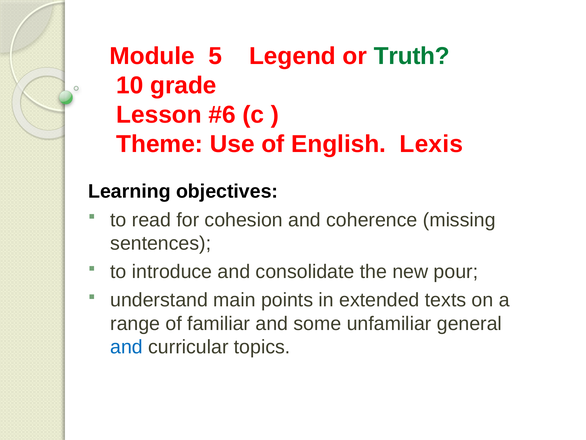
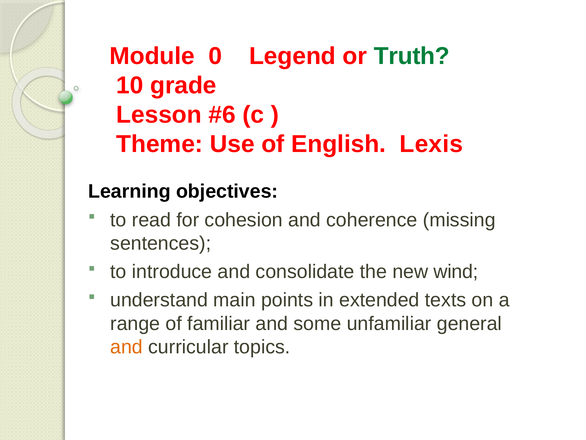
5: 5 -> 0 (215, 56)
pour: pour -> wind (456, 271)
and colour: blue -> orange (127, 347)
